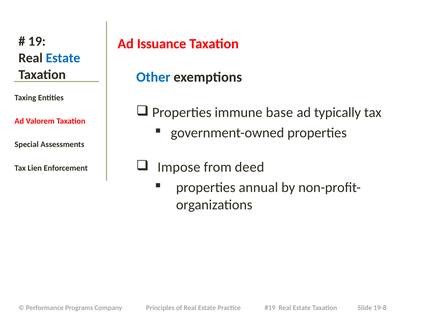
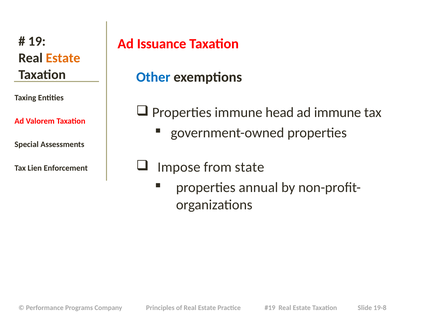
Estate colour: blue -> orange (63, 58)
base: base -> head (280, 112)
ad typically: typically -> immune (338, 112)
deed: deed -> state (250, 167)
